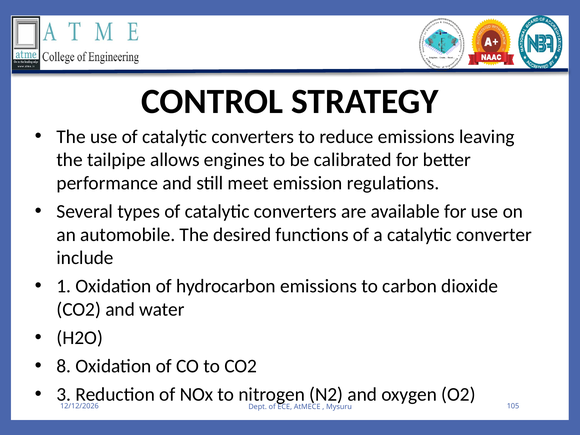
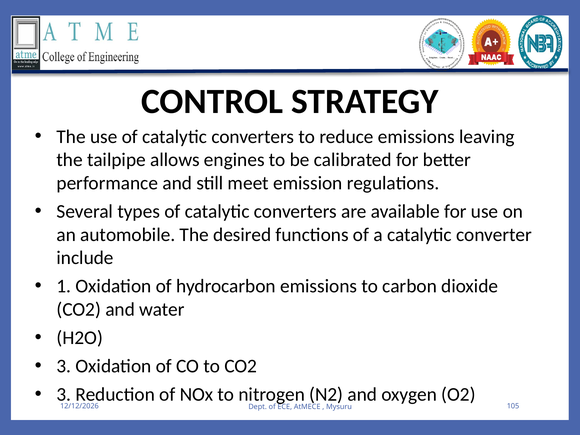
8: 8 -> 3 (64, 366)
